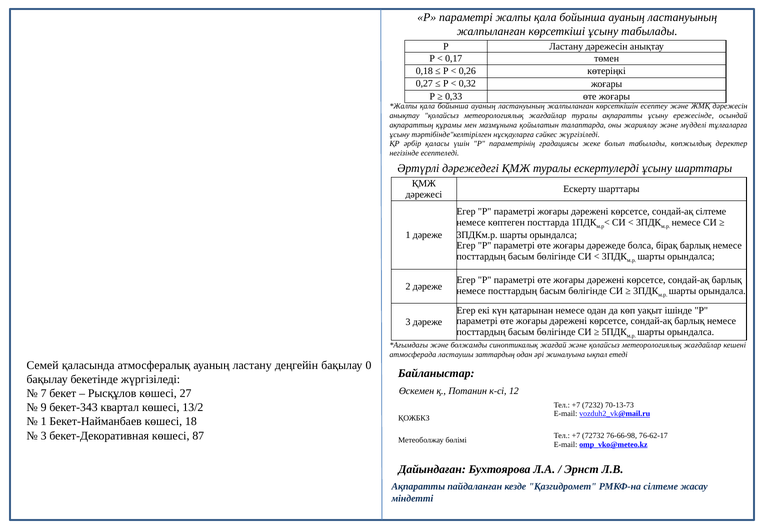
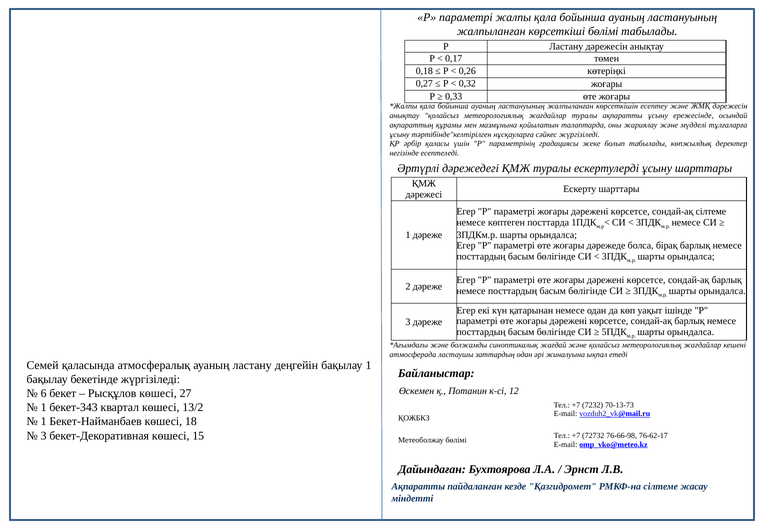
көрсеткіші ұсыну: ұсыну -> бөлімі (603, 31)
бақылау 0: 0 -> 1 (369, 365)
7: 7 -> 6 (44, 393)
9: 9 -> 1 (44, 407)
87: 87 -> 15 (198, 436)
